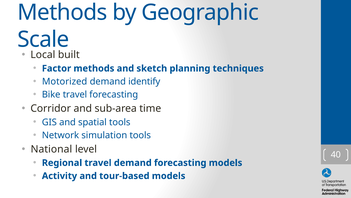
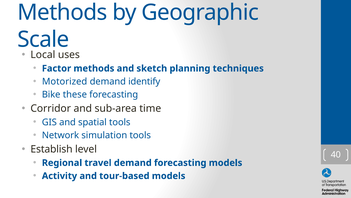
built: built -> uses (69, 55)
Bike travel: travel -> these (75, 94)
National: National -> Establish (52, 149)
